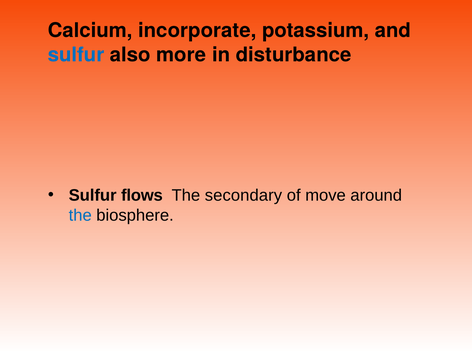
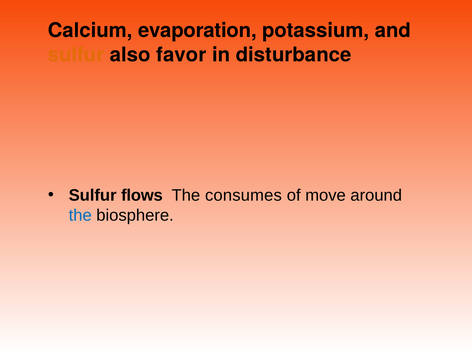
incorporate: incorporate -> evaporation (197, 31)
sulfur colour: blue -> orange (76, 55)
more: more -> favor (181, 55)
secondary: secondary -> consumes (243, 195)
